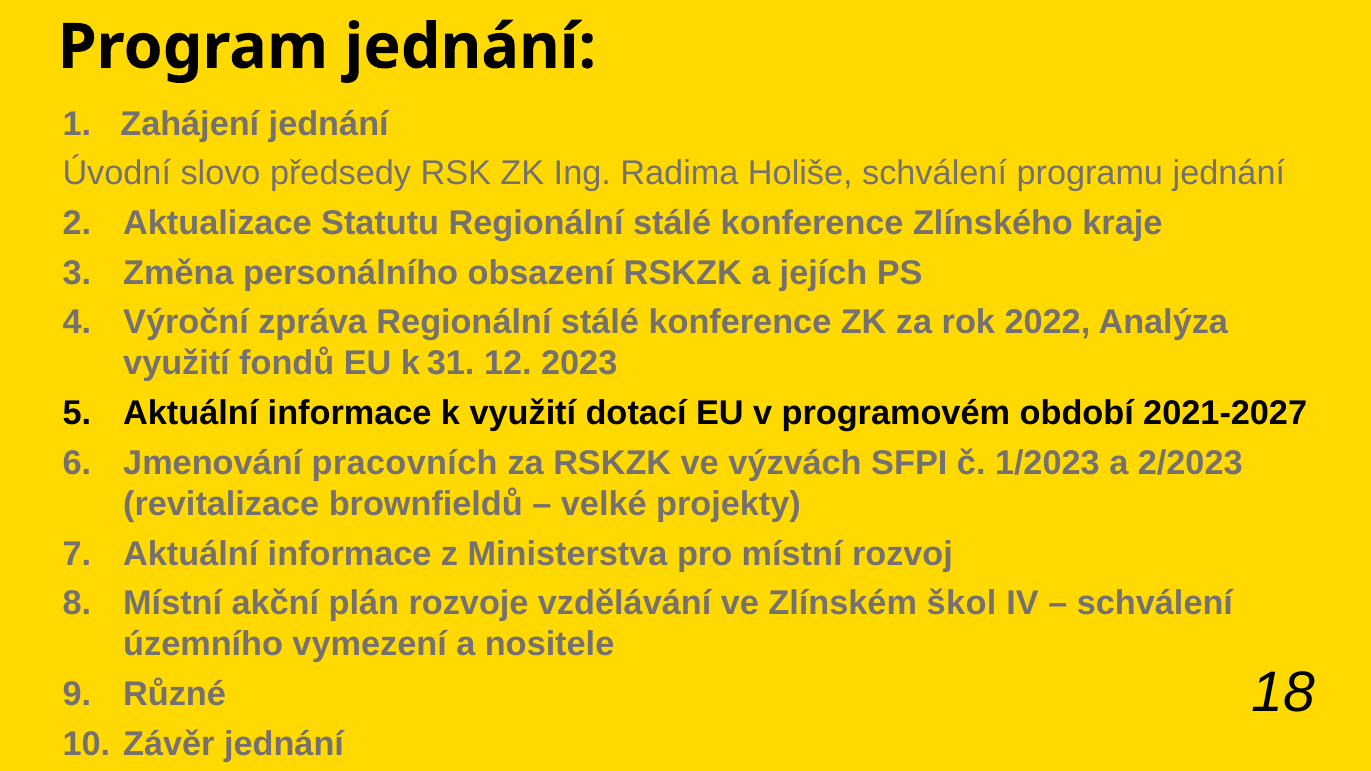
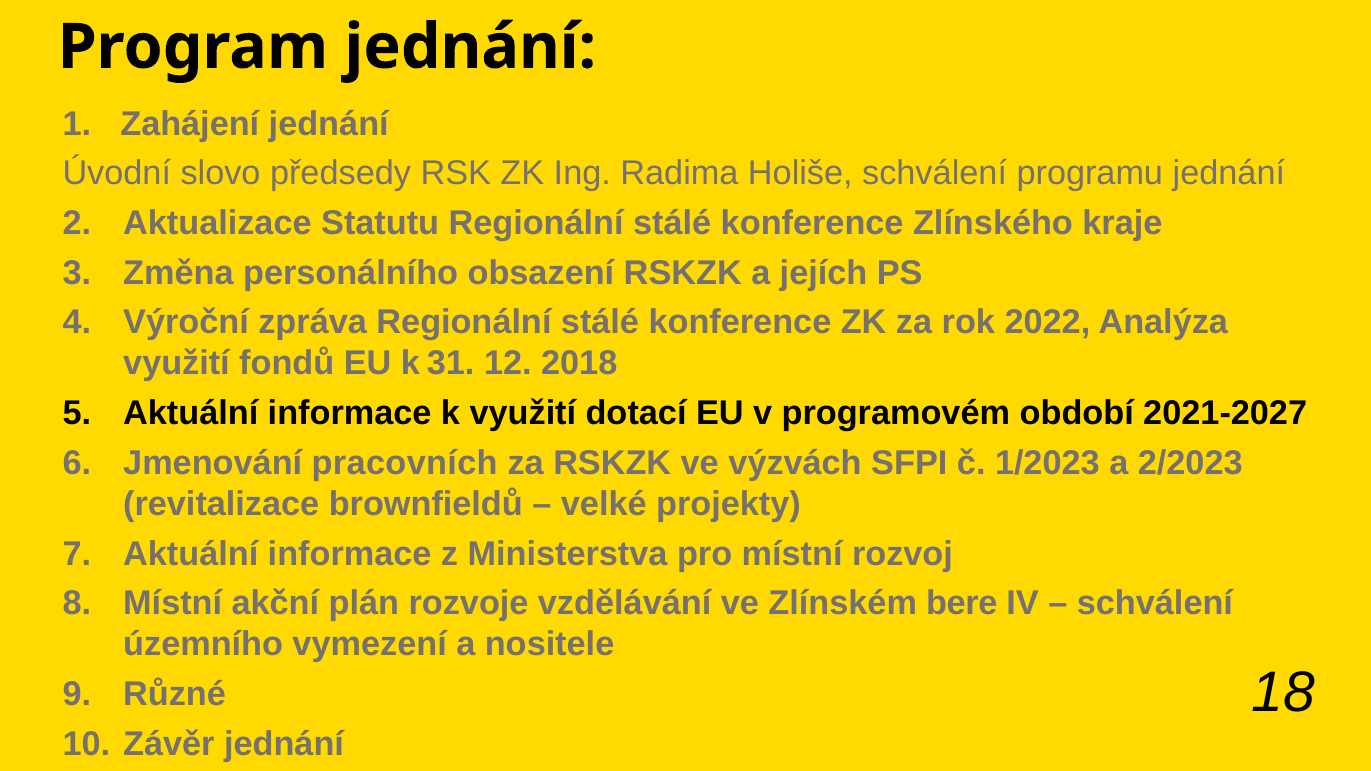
2023: 2023 -> 2018 (579, 364)
škol: škol -> bere (962, 604)
